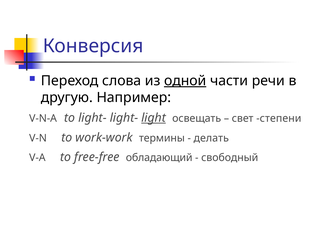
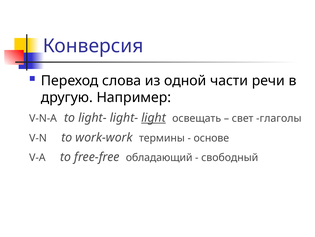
одной underline: present -> none (185, 80)
степени: степени -> глаголы (279, 118)
делать: делать -> основе (211, 138)
